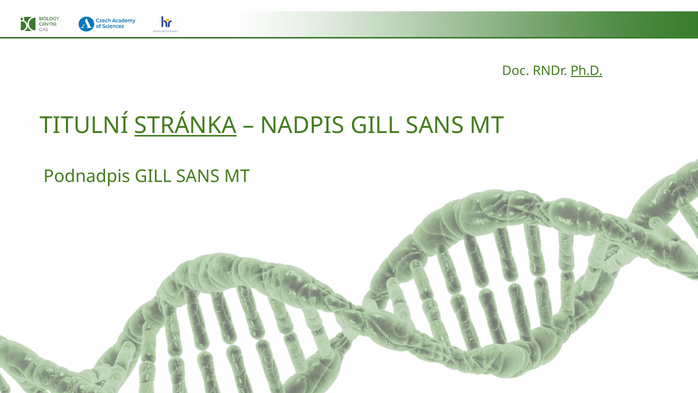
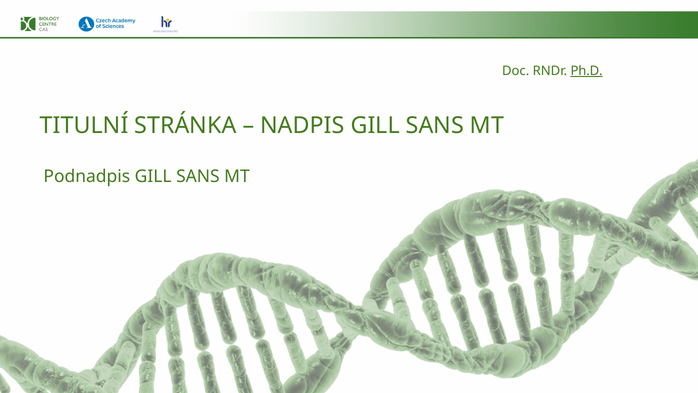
STRÁNKA underline: present -> none (185, 126)
